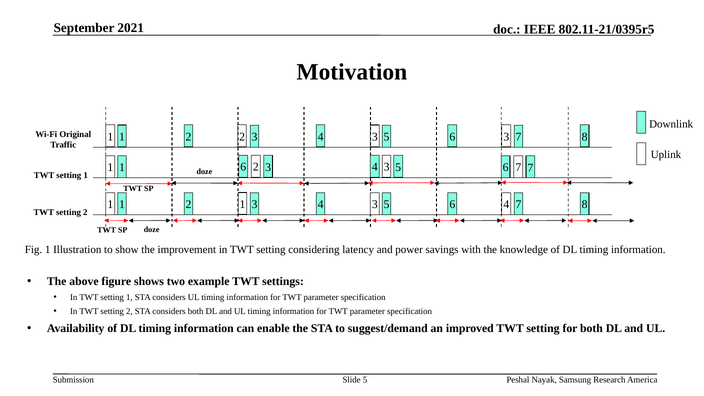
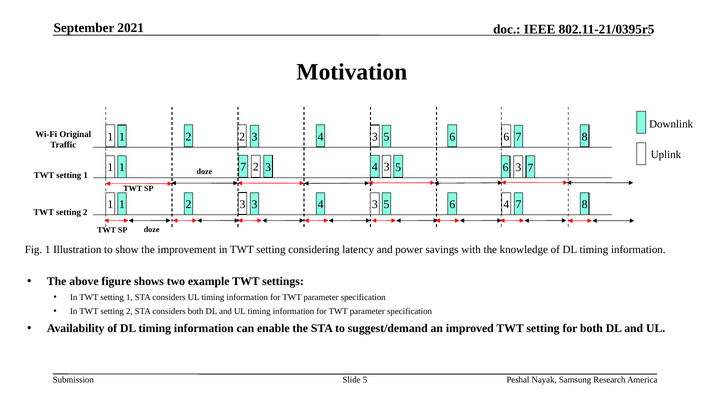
3 3: 3 -> 6 (506, 137)
2 3 7: 7 -> 3 (518, 168)
1 6: 6 -> 7 (243, 167)
1 1: 1 -> 3 (243, 204)
